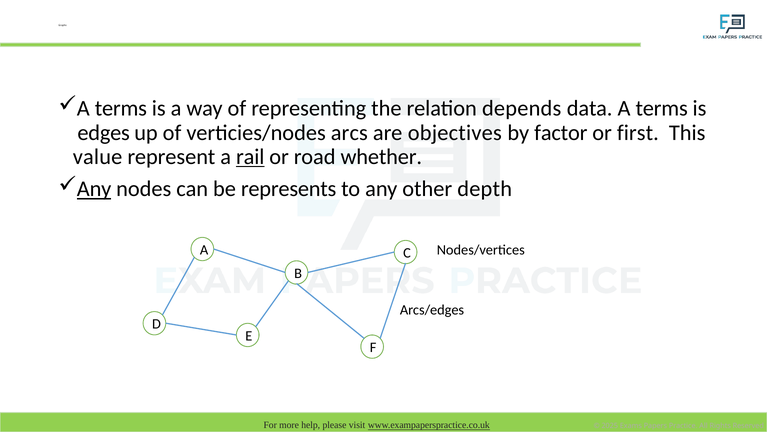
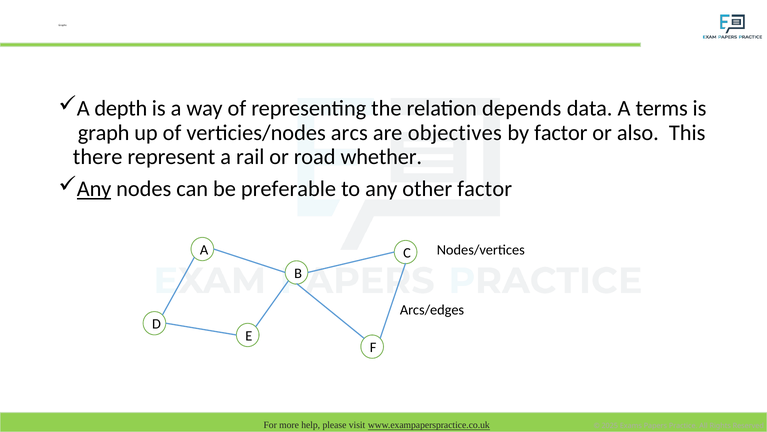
terms: terms -> depth (121, 108)
edges: edges -> graph (104, 132)
first: first -> also (638, 132)
value: value -> there (98, 157)
rail underline: present -> none (250, 157)
represents: represents -> preferable (289, 189)
other depth: depth -> factor (485, 189)
